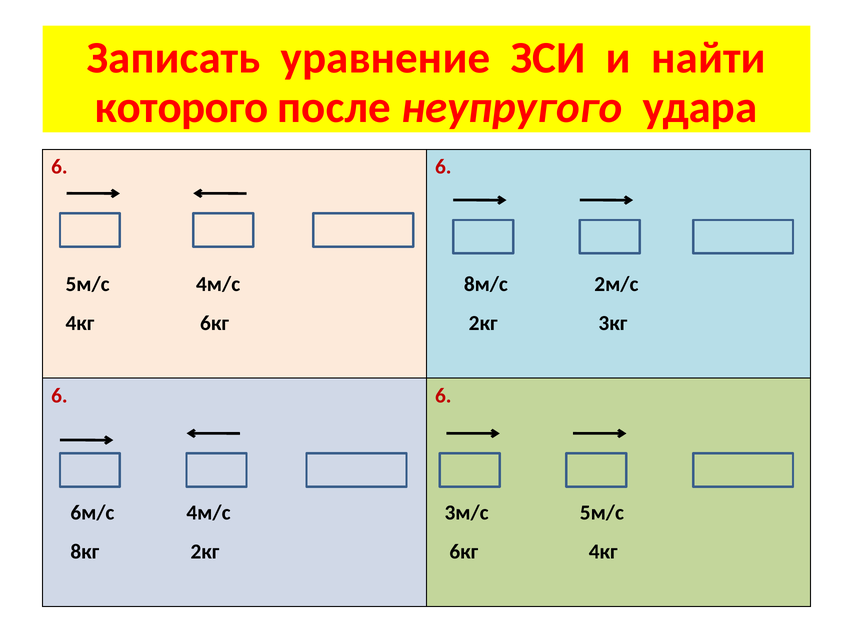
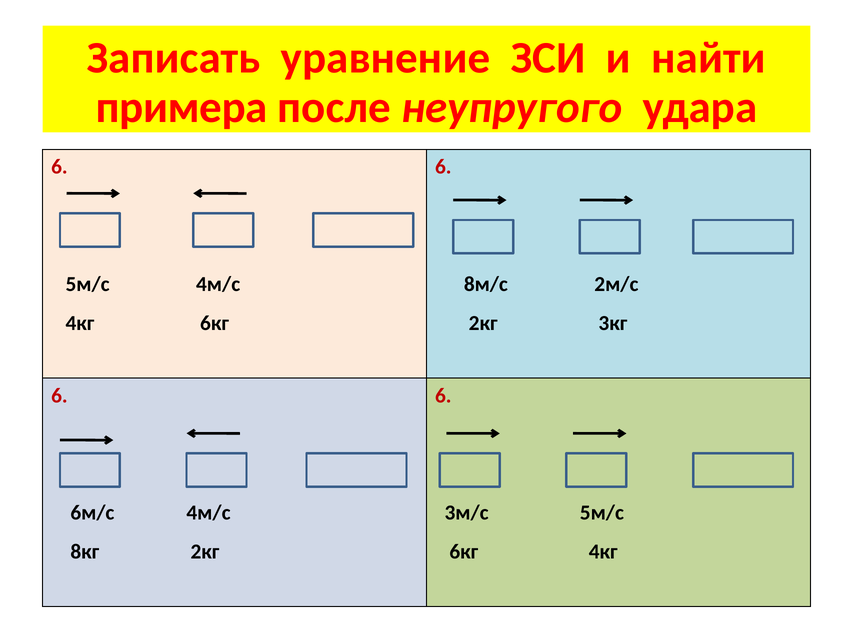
которого: которого -> примера (182, 107)
